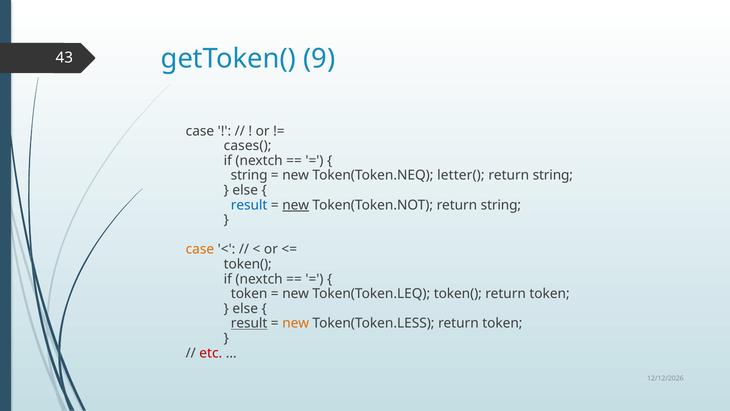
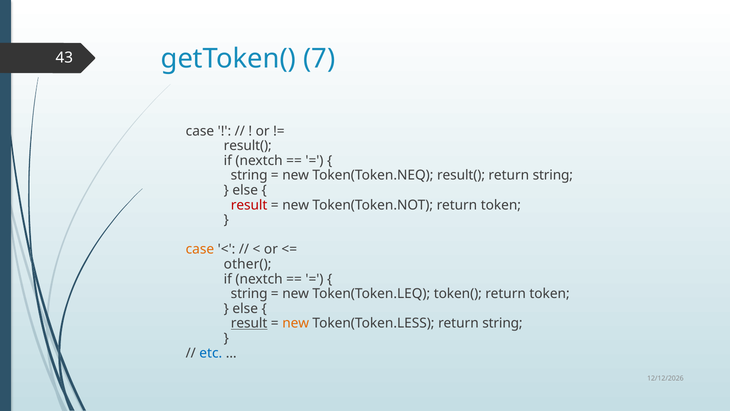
9: 9 -> 7 (319, 58)
cases(: cases( -> result( (248, 146)
Token(Token.NEQ letter(: letter( -> result( (461, 175)
result colour: blue -> red (249, 205)
new underline: present -> none (296, 205)
Token(Token.NOT return string: string -> token (501, 205)
token(: token( -> other( (248, 264)
token: token -> string (249, 294)
Token(Token.LESS return token: token -> string (502, 323)
etc colour: red -> blue (211, 353)
